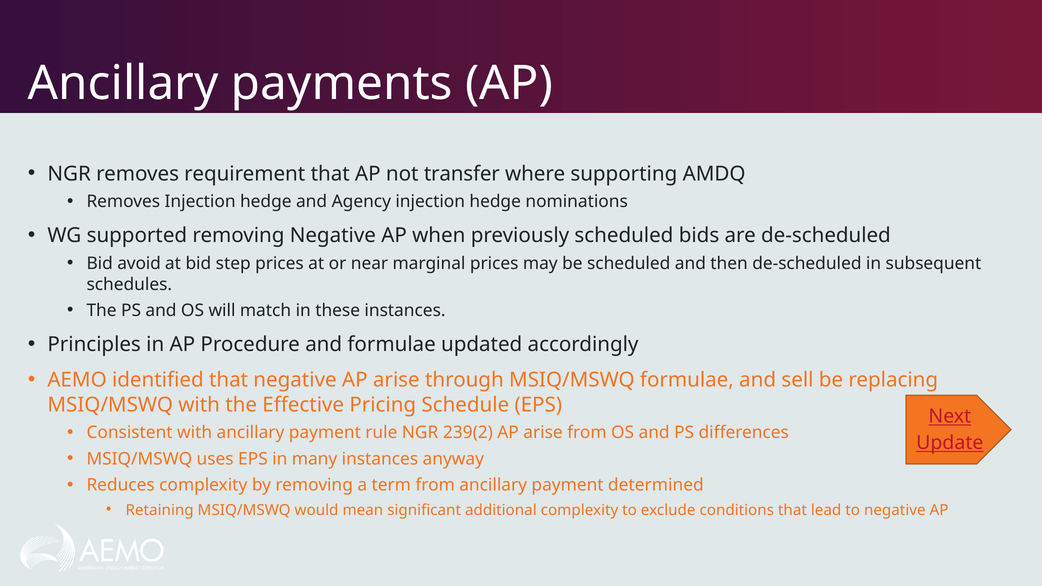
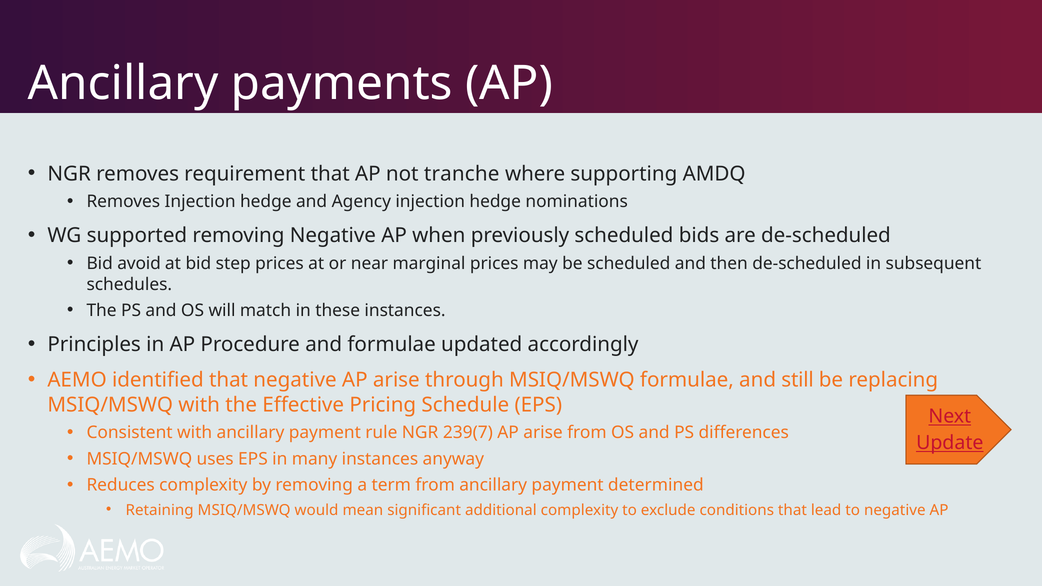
transfer: transfer -> tranche (462, 174)
sell: sell -> still (798, 380)
239(2: 239(2 -> 239(7 (468, 433)
